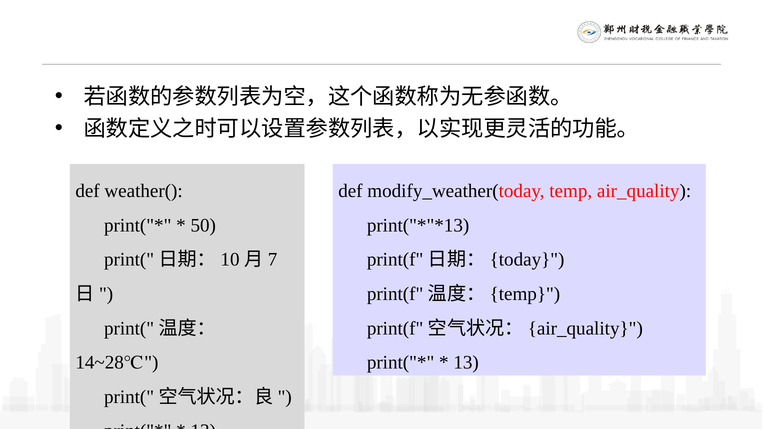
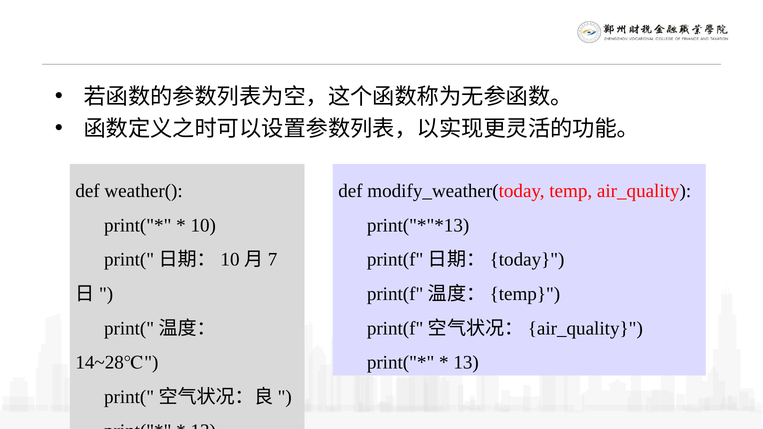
50: 50 -> 10 (203, 225)
